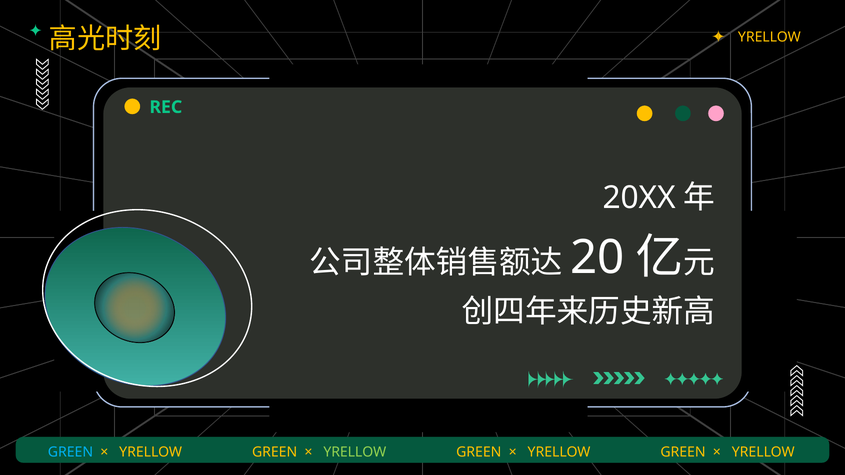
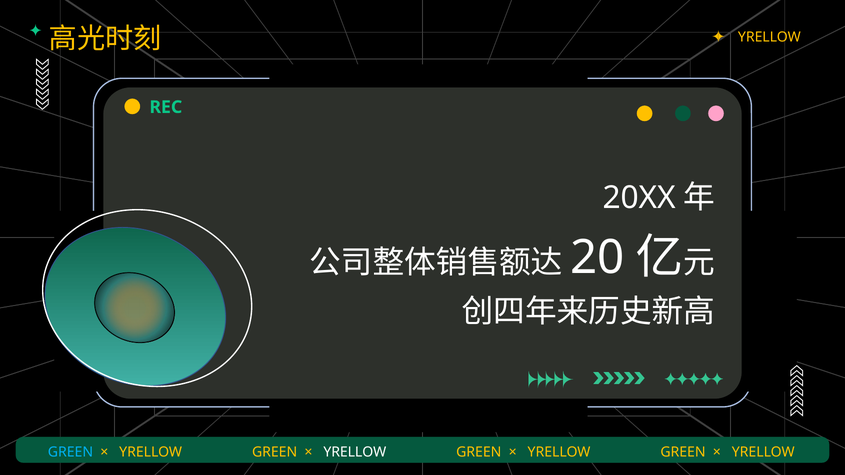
YRELLOW colour: light green -> white (355, 452)
